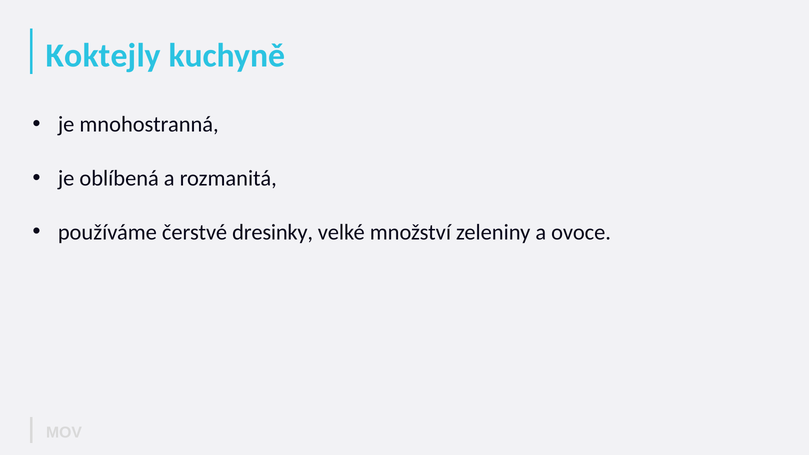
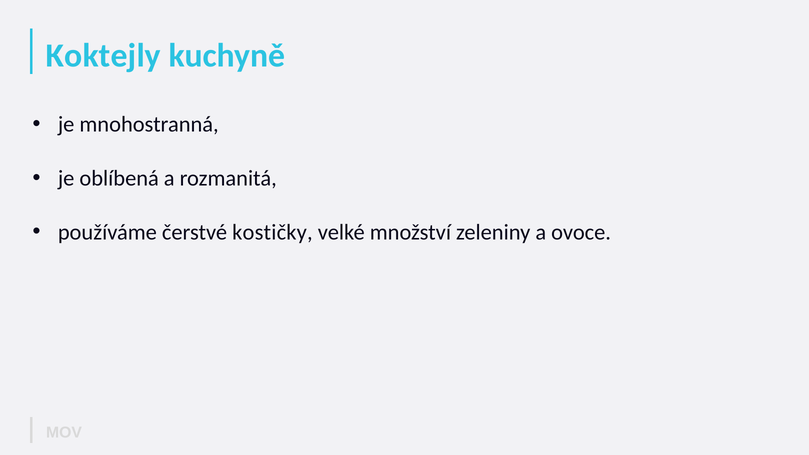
dresinky: dresinky -> kostičky (272, 232)
